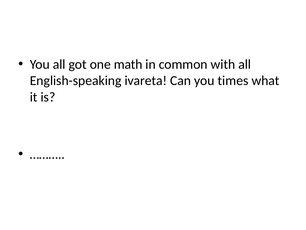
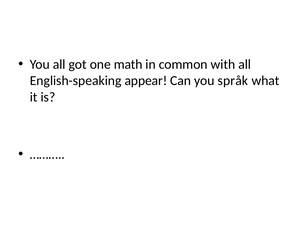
ivareta: ivareta -> appear (146, 81)
times: times -> språk (233, 81)
